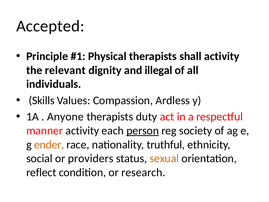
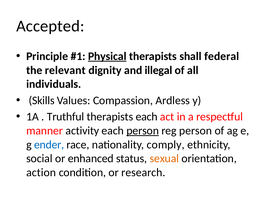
Physical underline: none -> present (107, 56)
shall activity: activity -> federal (222, 56)
Anyone: Anyone -> Truthful (66, 117)
therapists duty: duty -> each (147, 117)
reg society: society -> person (196, 130)
ender colour: orange -> blue (49, 144)
truthful: truthful -> comply (166, 144)
providers: providers -> enhanced (91, 158)
reflect: reflect -> action (41, 172)
